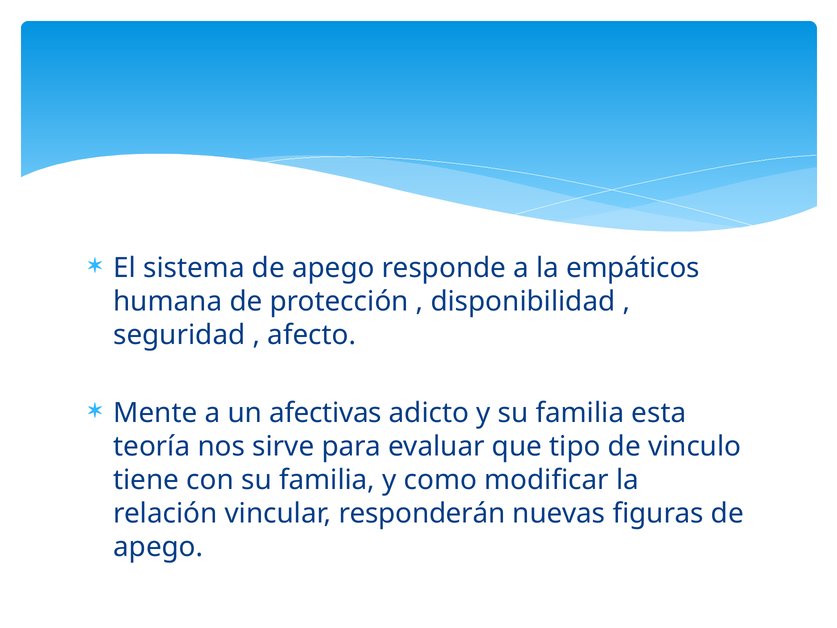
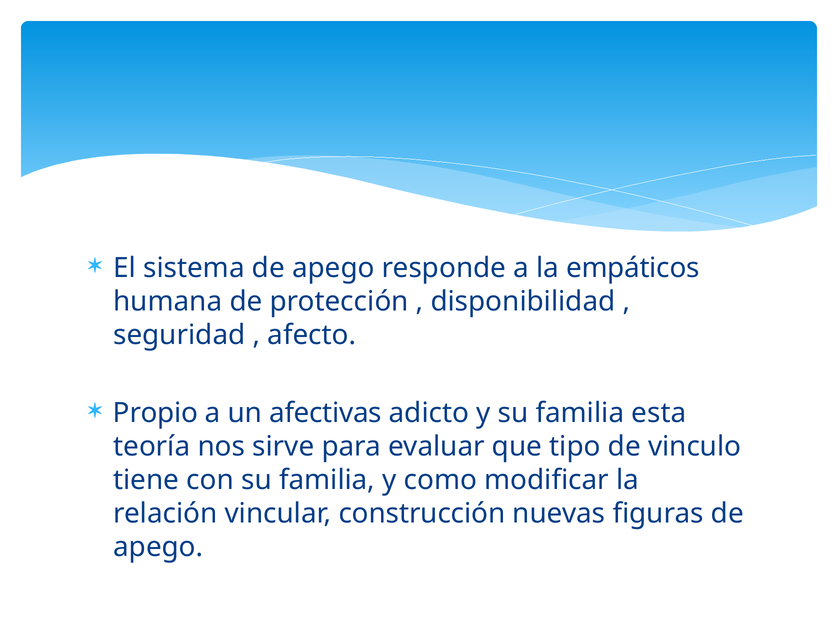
Mente: Mente -> Propio (156, 413)
responderán: responderán -> construcción (422, 513)
